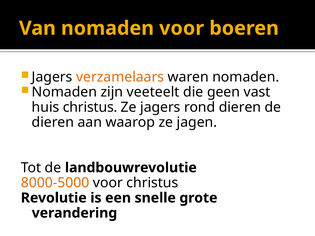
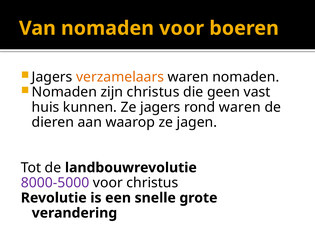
zijn veeteelt: veeteelt -> christus (153, 92)
huis christus: christus -> kunnen (90, 107)
rond dieren: dieren -> waren (240, 107)
8000-5000 colour: orange -> purple (55, 183)
